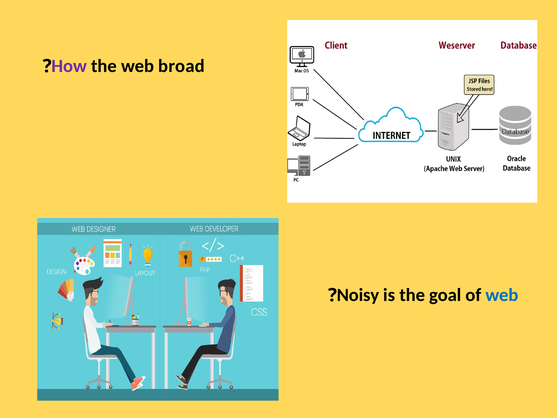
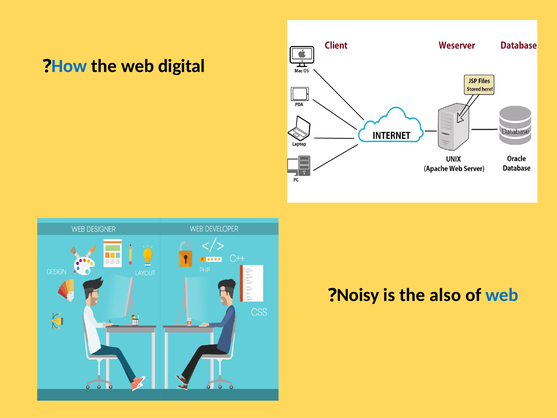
How colour: purple -> blue (69, 66)
broad: broad -> digital (182, 66)
goal: goal -> also (445, 295)
